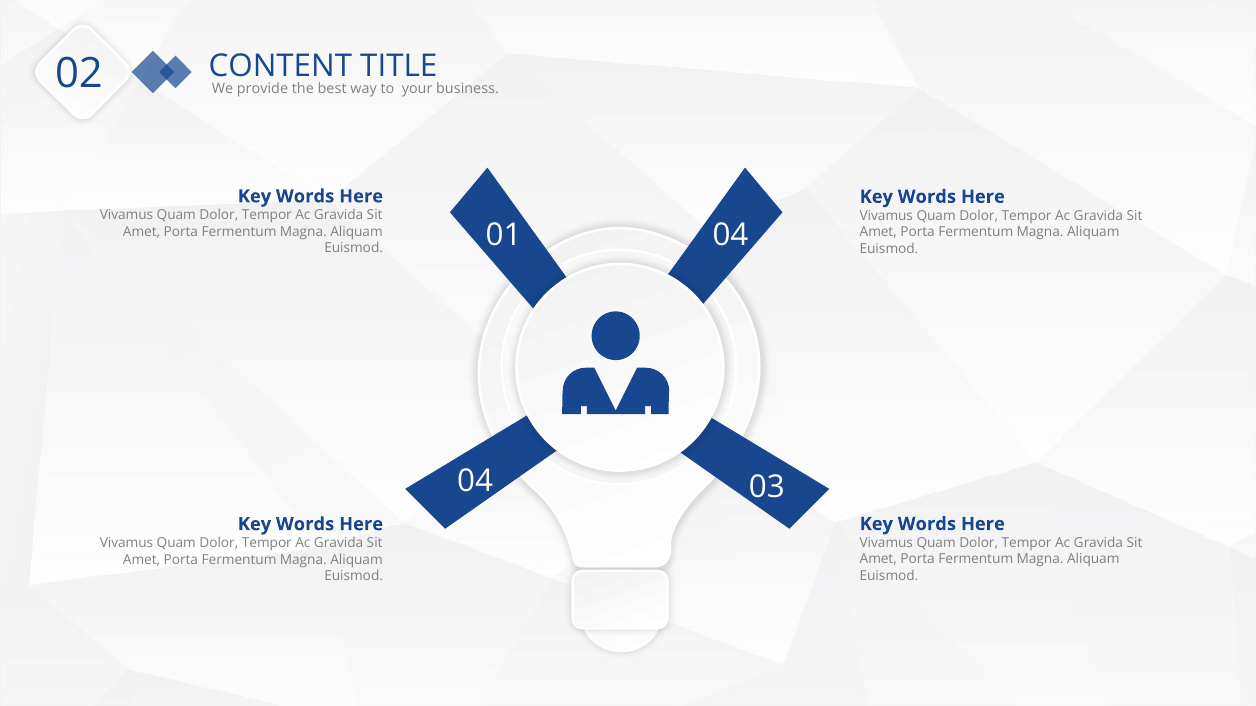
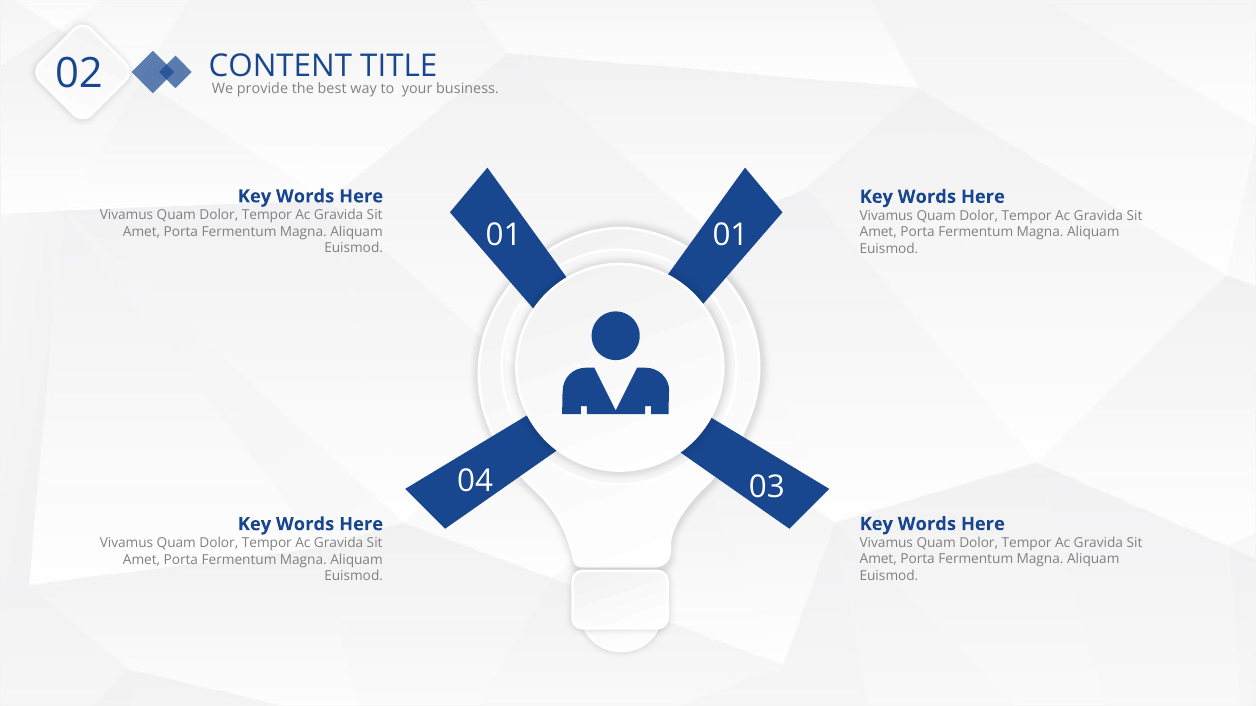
01 04: 04 -> 01 (730, 235)
